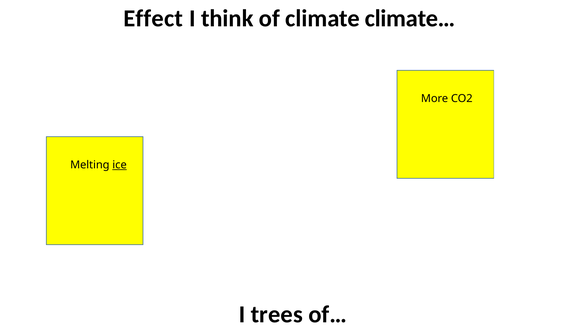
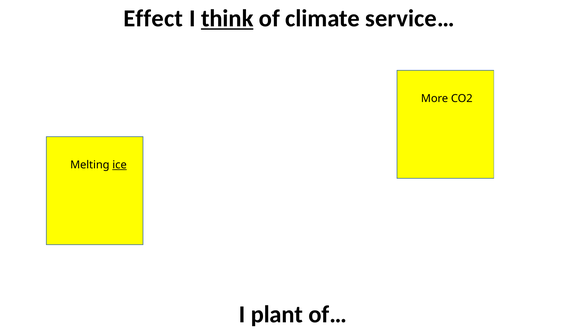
think underline: none -> present (227, 19)
climate…: climate… -> service… (410, 19)
trees: trees -> plant (277, 315)
